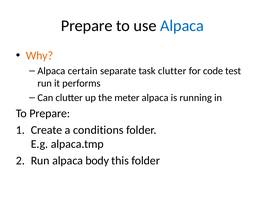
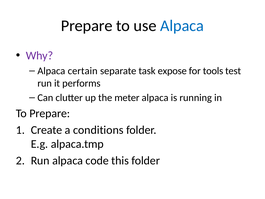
Why colour: orange -> purple (39, 56)
task clutter: clutter -> expose (172, 71)
code: code -> tools (213, 71)
body: body -> code (97, 160)
